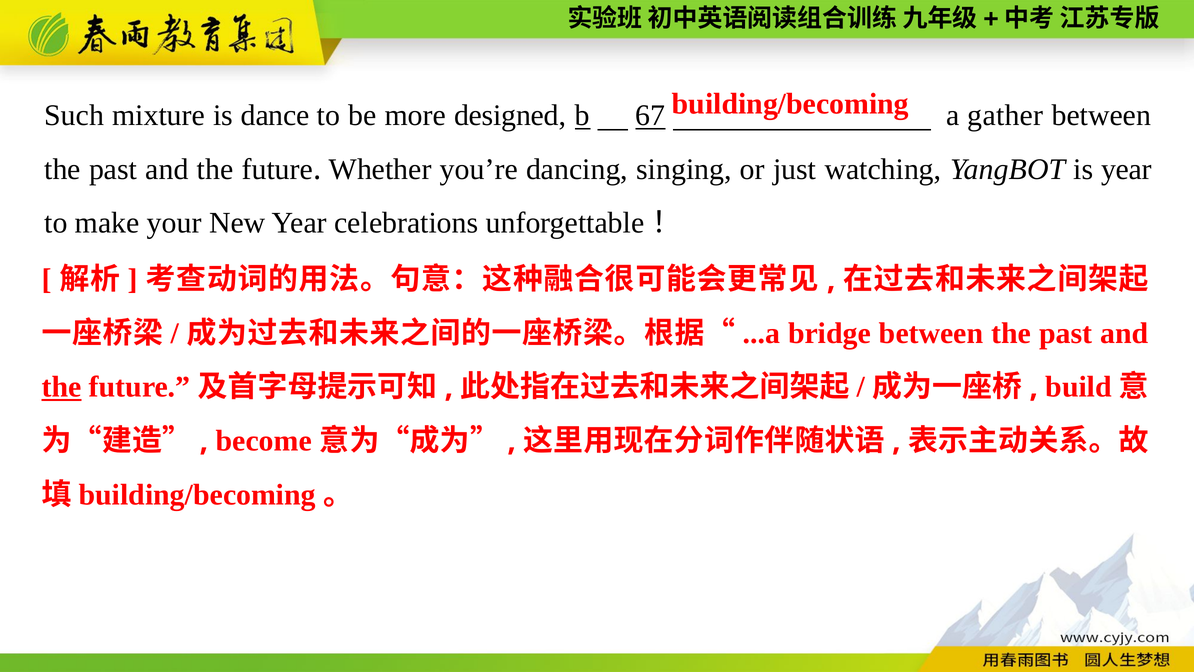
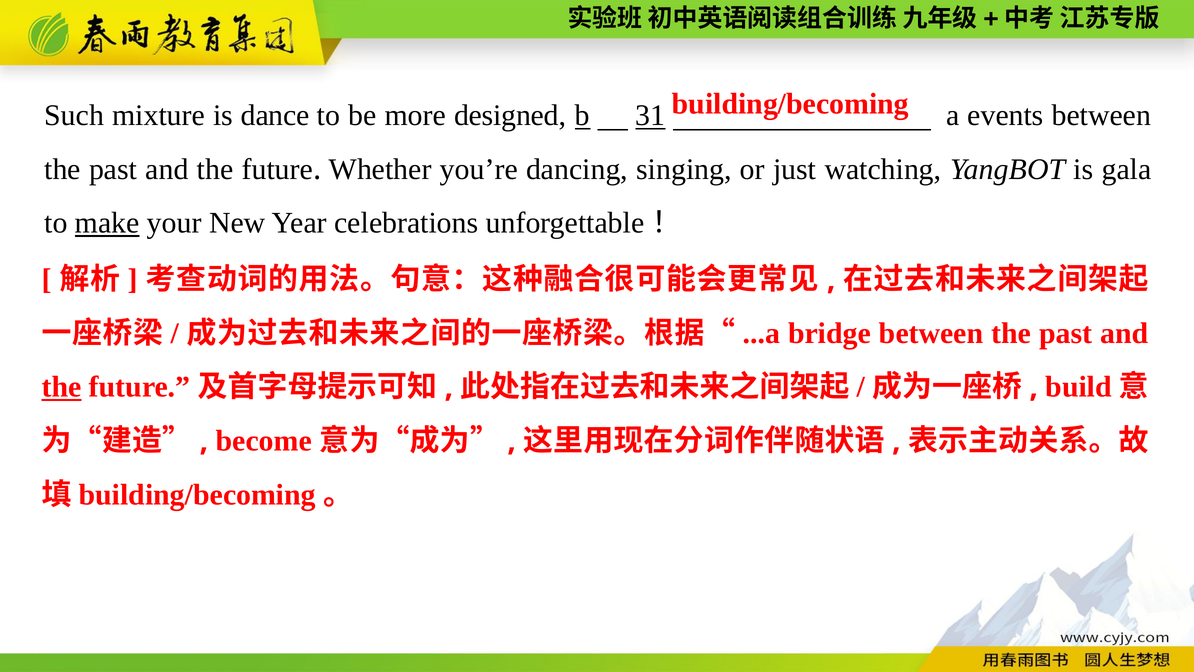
67: 67 -> 31 (650, 115)
gather: gather -> events (1005, 115)
is year: year -> gala (1126, 169)
make underline: none -> present (107, 223)
